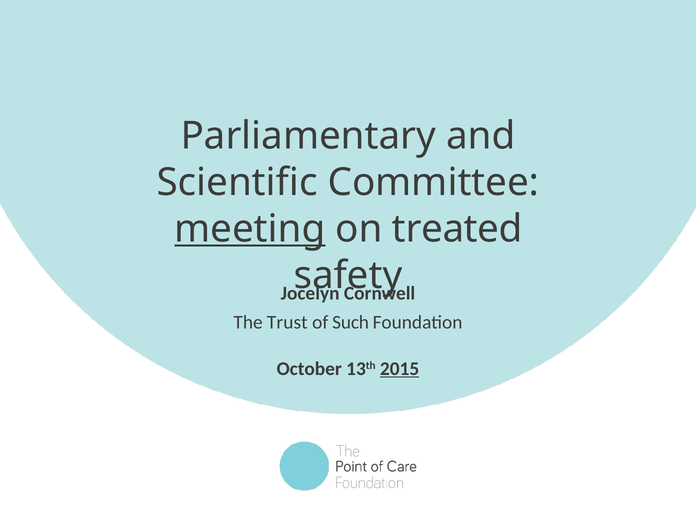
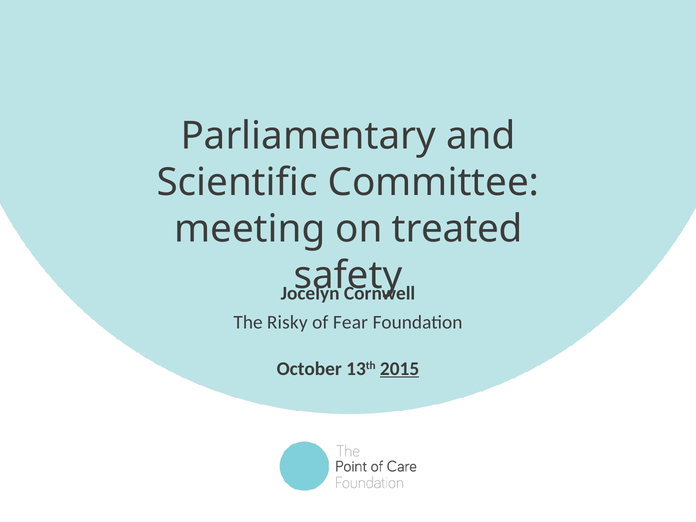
meeting underline: present -> none (250, 229)
Trust: Trust -> Risky (287, 322)
Such: Such -> Fear (350, 322)
